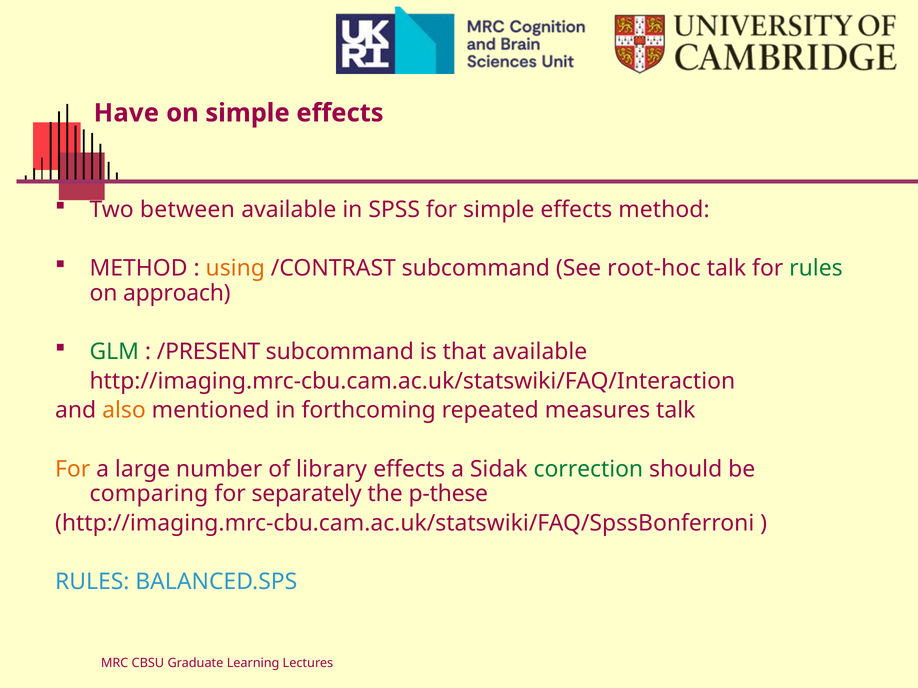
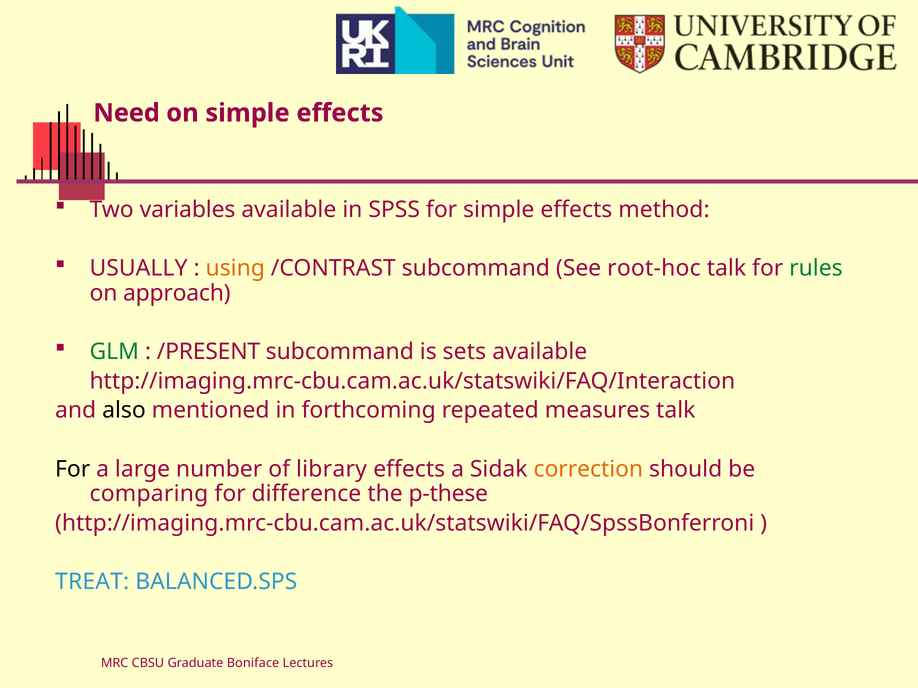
Have: Have -> Need (127, 113)
between: between -> variables (188, 210)
METHOD: METHOD -> USUALLY (139, 268)
that: that -> sets (464, 352)
also colour: orange -> black (124, 411)
For colour: orange -> black (73, 469)
correction colour: green -> orange (588, 469)
separately: separately -> difference (306, 494)
RULES: RULES -> TREAT (92, 582)
Learning: Learning -> Boniface (253, 663)
